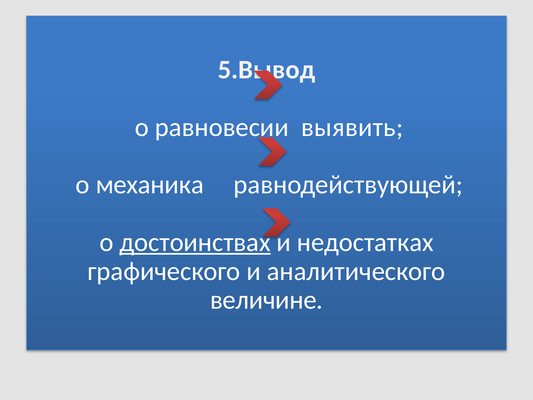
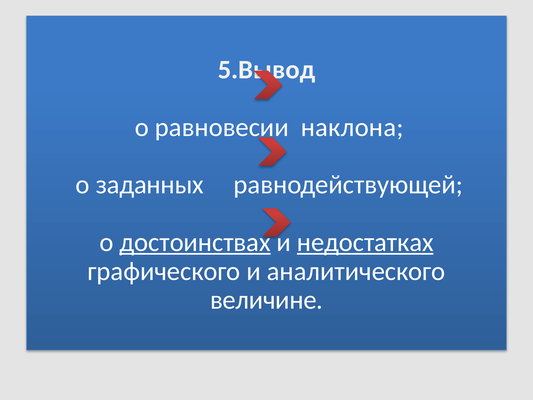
выявить: выявить -> наклона (352, 127)
механика: механика -> заданных (150, 185)
недостатках underline: none -> present (365, 242)
